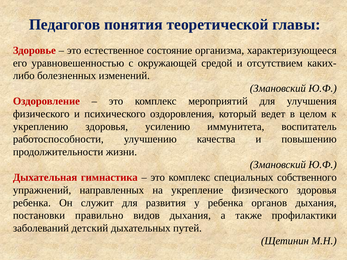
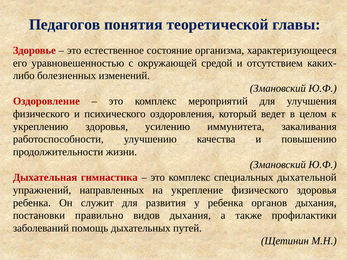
воспитатель: воспитатель -> закаливания (309, 127)
собственного: собственного -> дыхательной (307, 178)
детский: детский -> помощь (90, 228)
